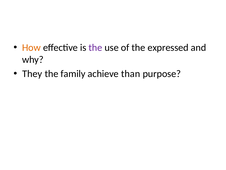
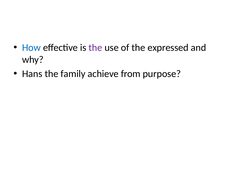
How colour: orange -> blue (31, 47)
They: They -> Hans (32, 74)
than: than -> from (131, 74)
